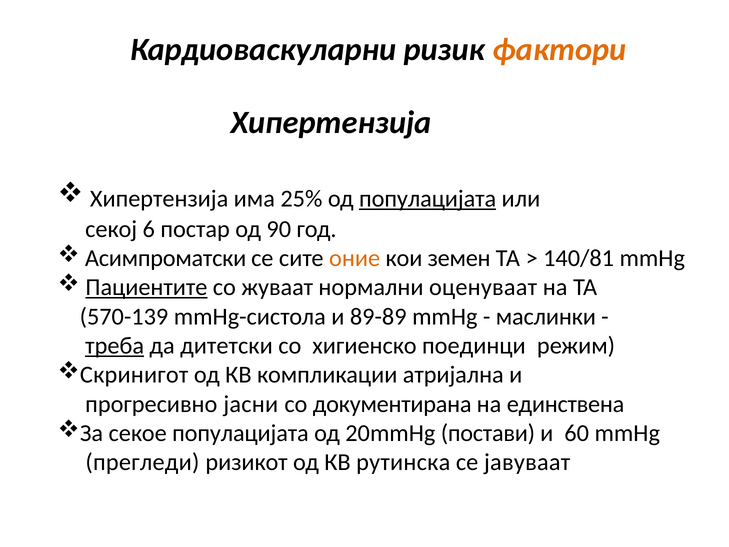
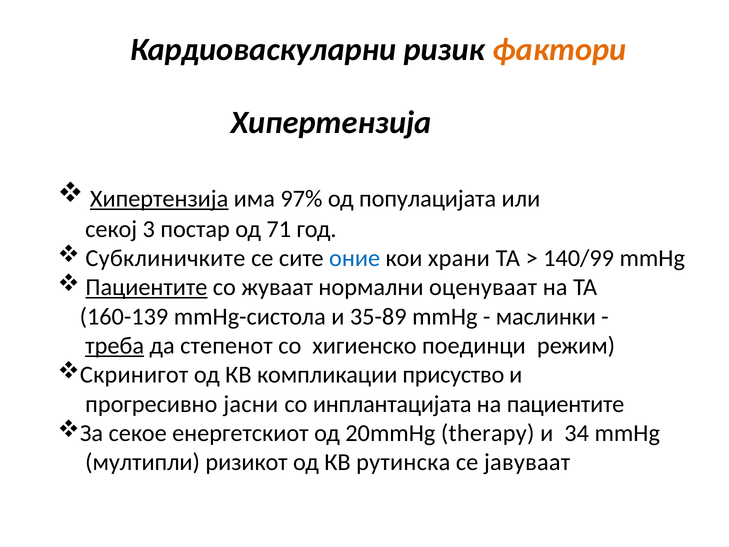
Хипертензија underline: none -> present (159, 199)
25%: 25% -> 97% (301, 199)
популацијата underline: present -> none (428, 199)
6: 6 -> 3 (149, 229)
90: 90 -> 71 (279, 229)
Асимпроматски: Асимпроматски -> Субклиничките (165, 258)
оние colour: orange -> blue (355, 258)
земен: земен -> храни (459, 258)
140/81: 140/81 -> 140/99 (579, 258)
570-139: 570-139 -> 160-139 (124, 316)
89-89: 89-89 -> 35-89 (378, 316)
дитетски: дитетски -> степенот (226, 346)
атријална: атријална -> присуство (453, 375)
документирана: документирана -> инплантацијата (392, 404)
на единствена: единствена -> пациентите (566, 404)
секое популацијата: популацијата -> енергетскиот (240, 433)
постави: постави -> therapy (488, 433)
60: 60 -> 34 (577, 433)
прегледи: прегледи -> мултипли (143, 462)
